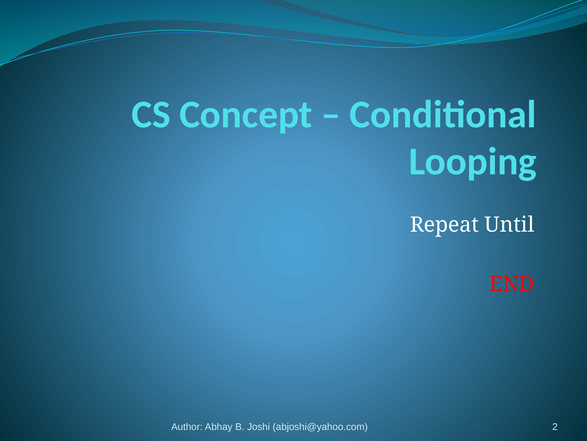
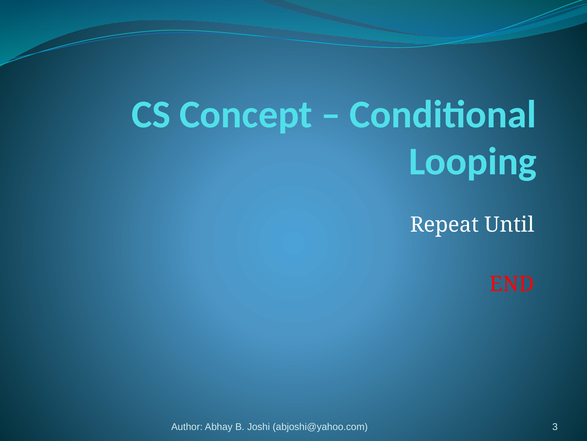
2: 2 -> 3 (555, 426)
